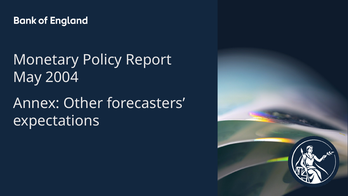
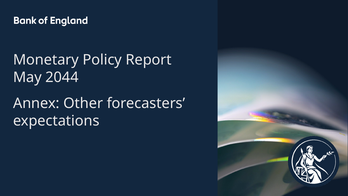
2004: 2004 -> 2044 (62, 77)
